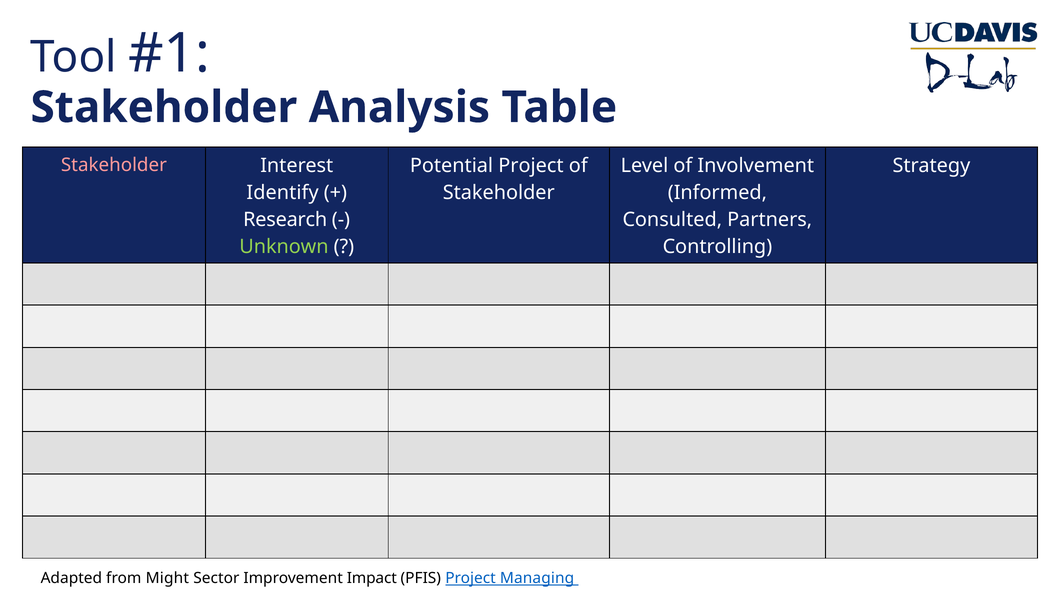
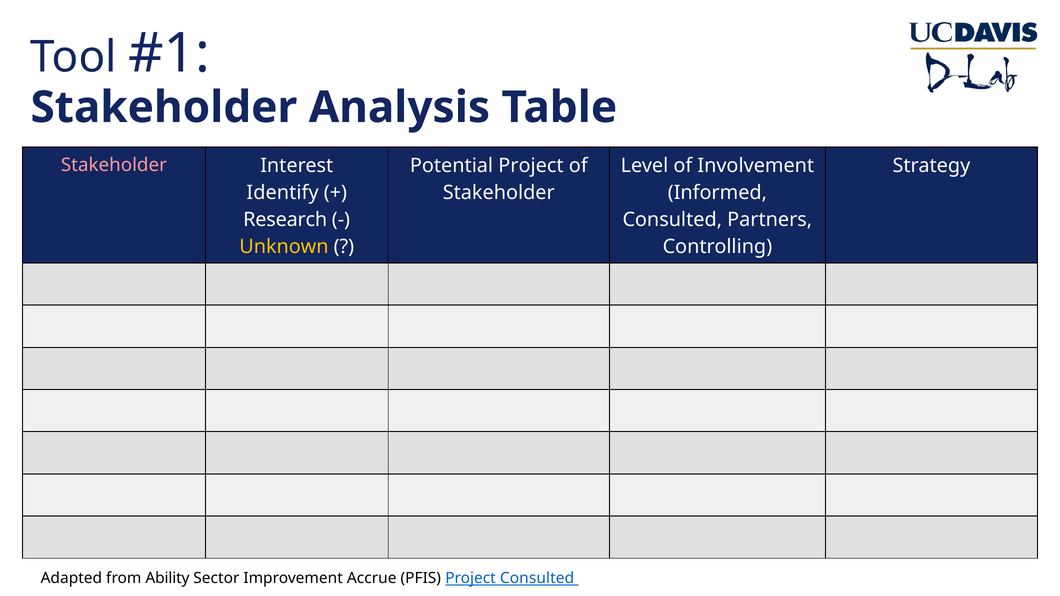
Unknown colour: light green -> yellow (284, 247)
Might: Might -> Ability (167, 578)
Impact: Impact -> Accrue (372, 578)
Project Managing: Managing -> Consulted (537, 578)
